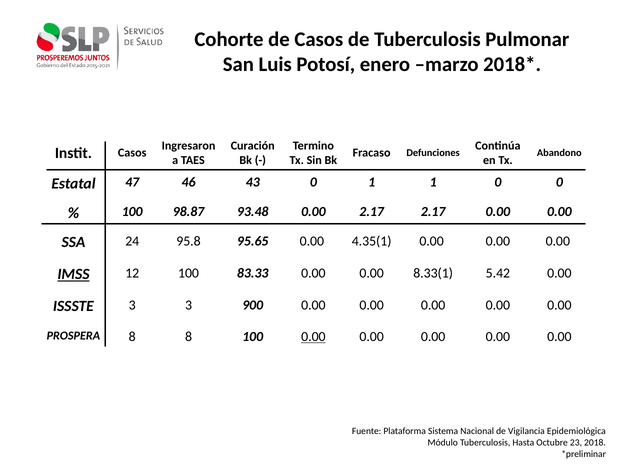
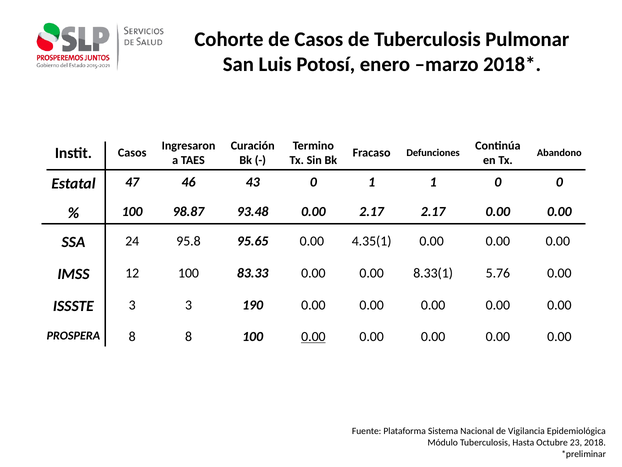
IMSS underline: present -> none (73, 274)
5.42: 5.42 -> 5.76 (498, 273)
900: 900 -> 190 (253, 305)
